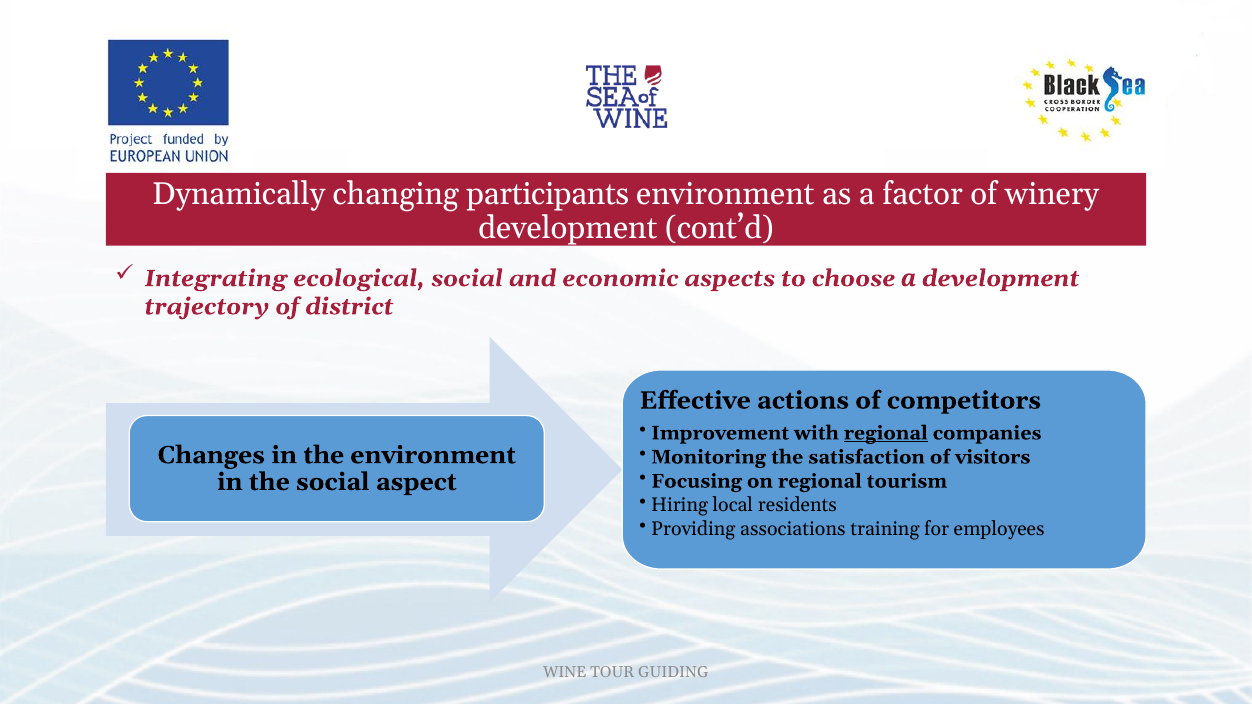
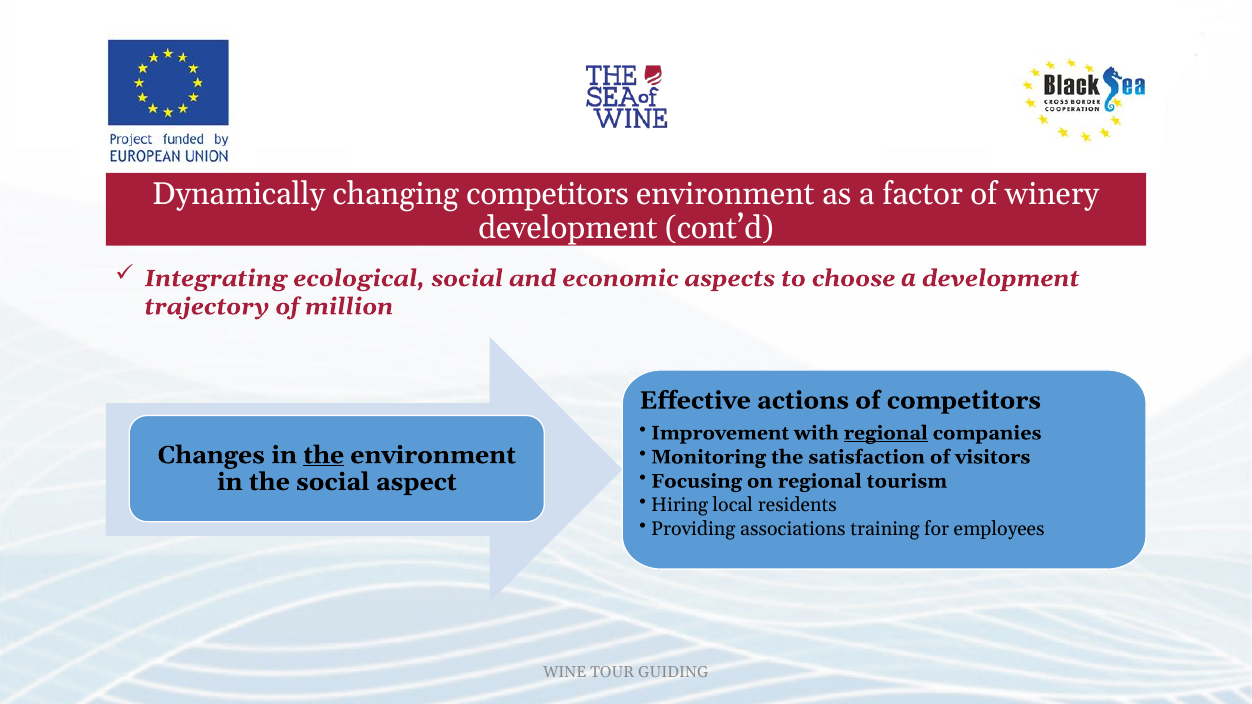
changing participants: participants -> competitors (548, 194)
district: district -> million (349, 307)
the underline: none -> present (324, 455)
